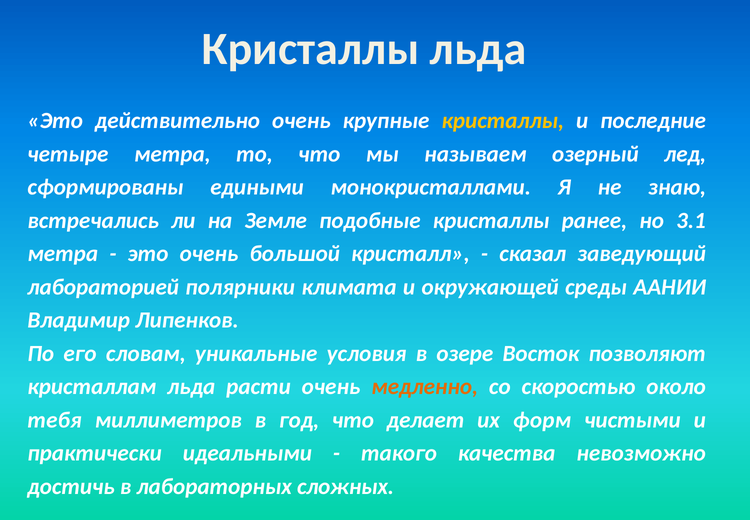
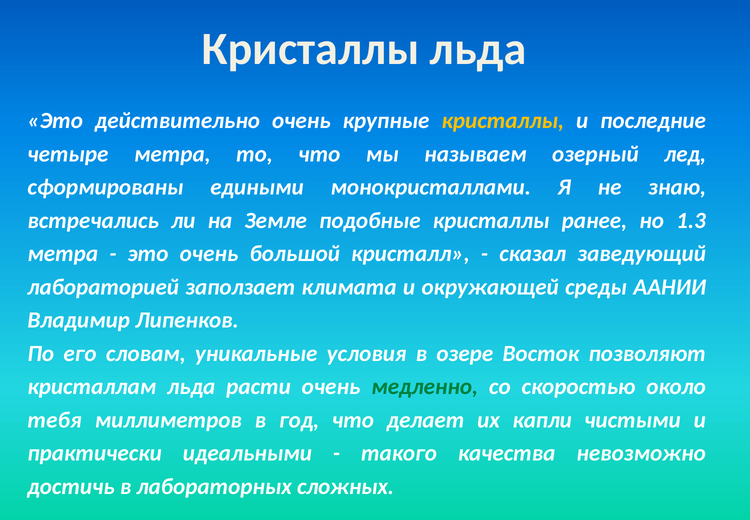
3.1: 3.1 -> 1.3 (691, 220)
полярники: полярники -> заползает (240, 287)
медленно colour: orange -> green (425, 386)
форм: форм -> капли (542, 419)
